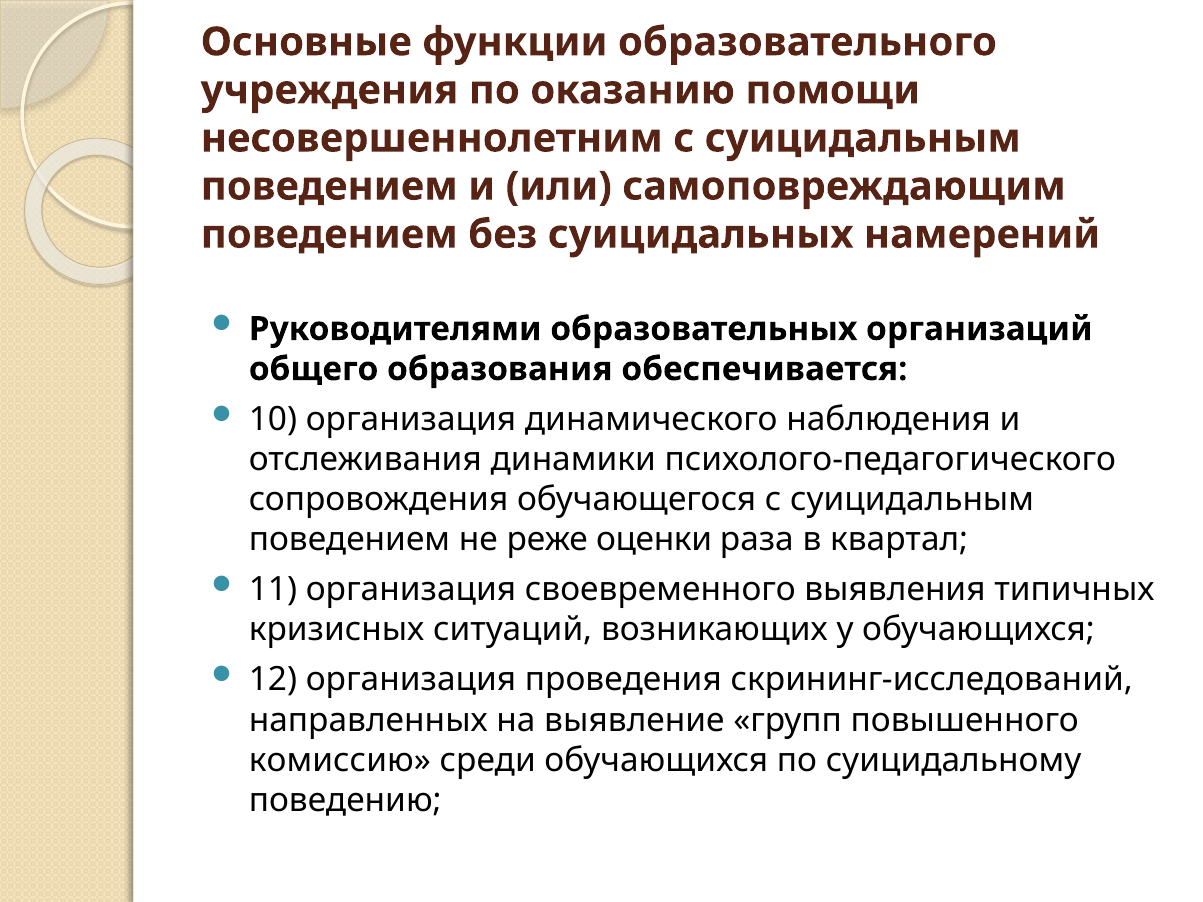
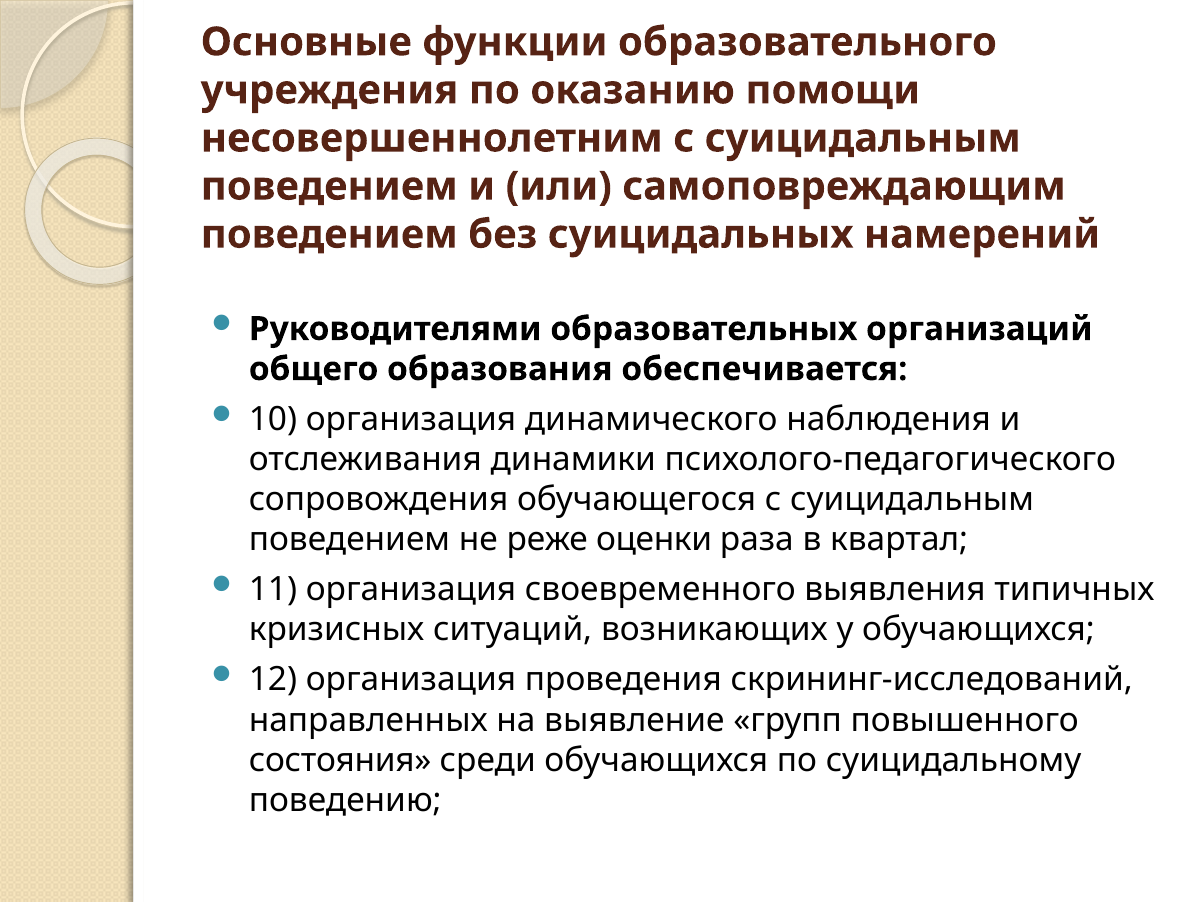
комиссию: комиссию -> состояния (340, 760)
